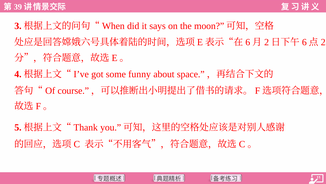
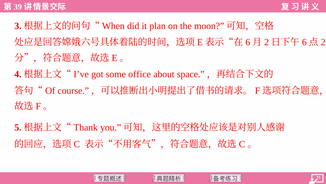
says: says -> plan (158, 26)
funny: funny -> office (140, 74)
